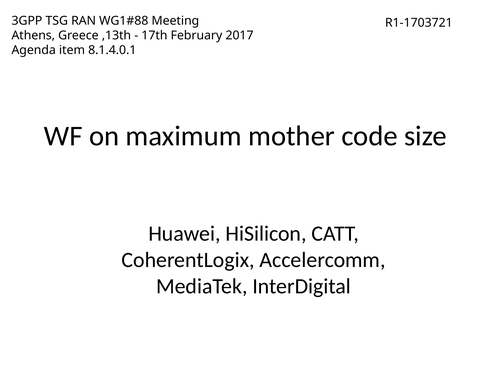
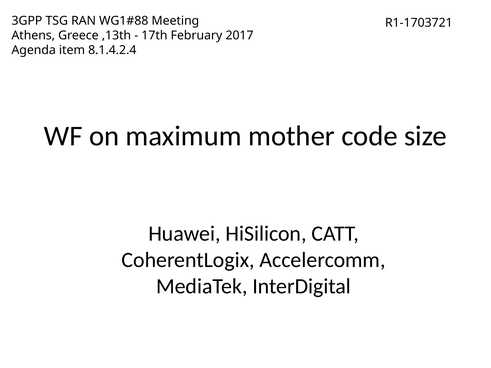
8.1.4.0.1: 8.1.4.0.1 -> 8.1.4.2.4 (112, 50)
